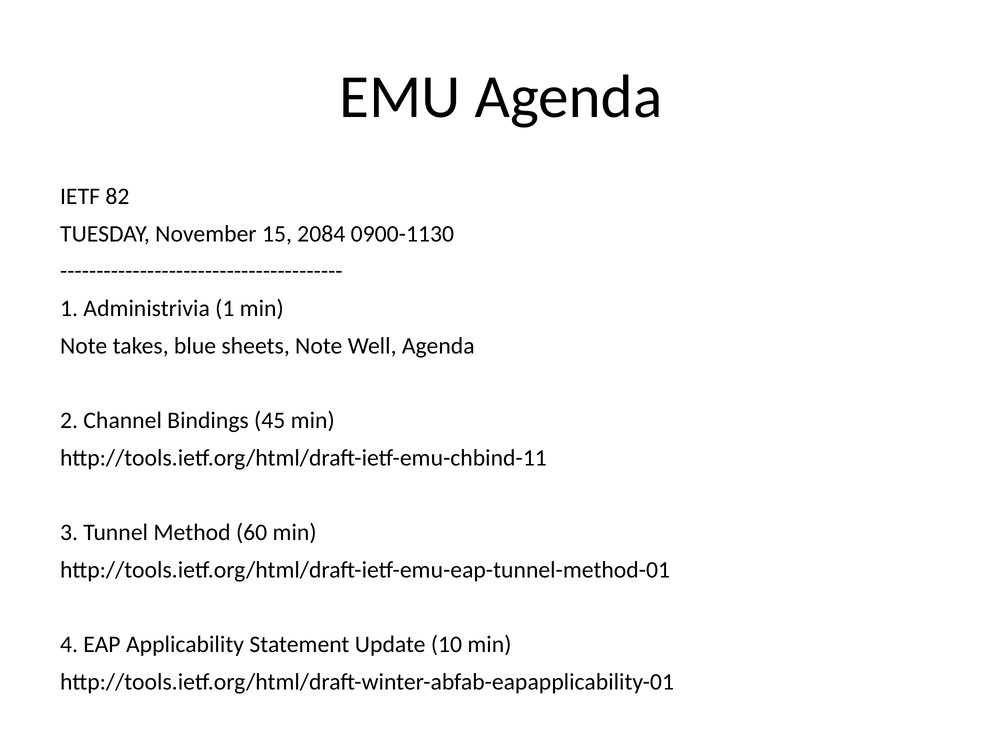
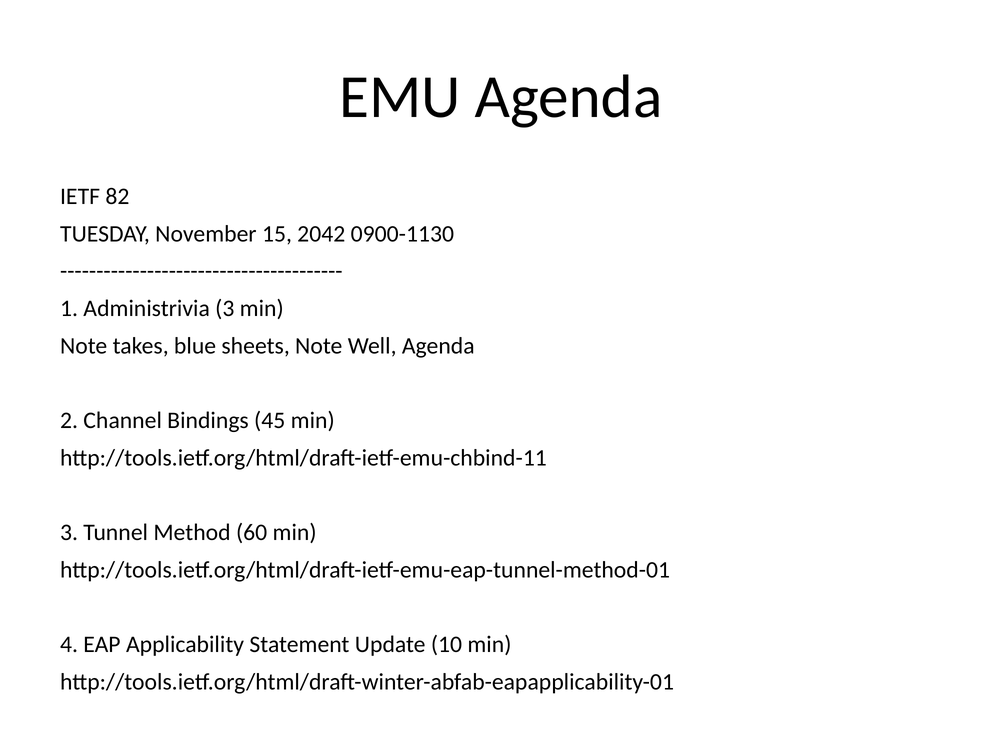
2084: 2084 -> 2042 (321, 234)
Administrivia 1: 1 -> 3 (225, 308)
